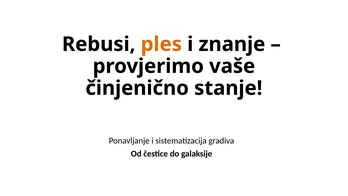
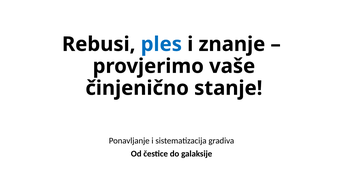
ples colour: orange -> blue (161, 44)
